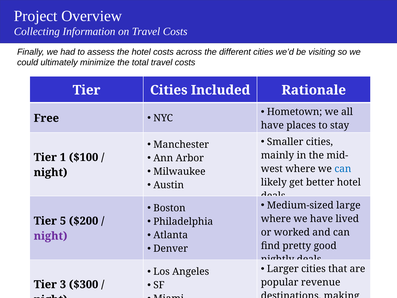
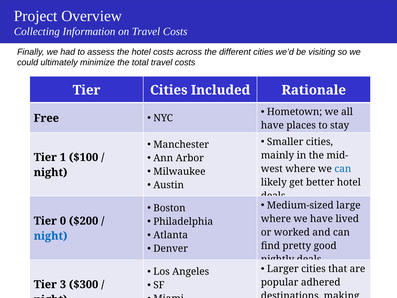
5: 5 -> 0 (63, 221)
night colour: purple -> blue (51, 236)
revenue: revenue -> adhered (321, 282)
